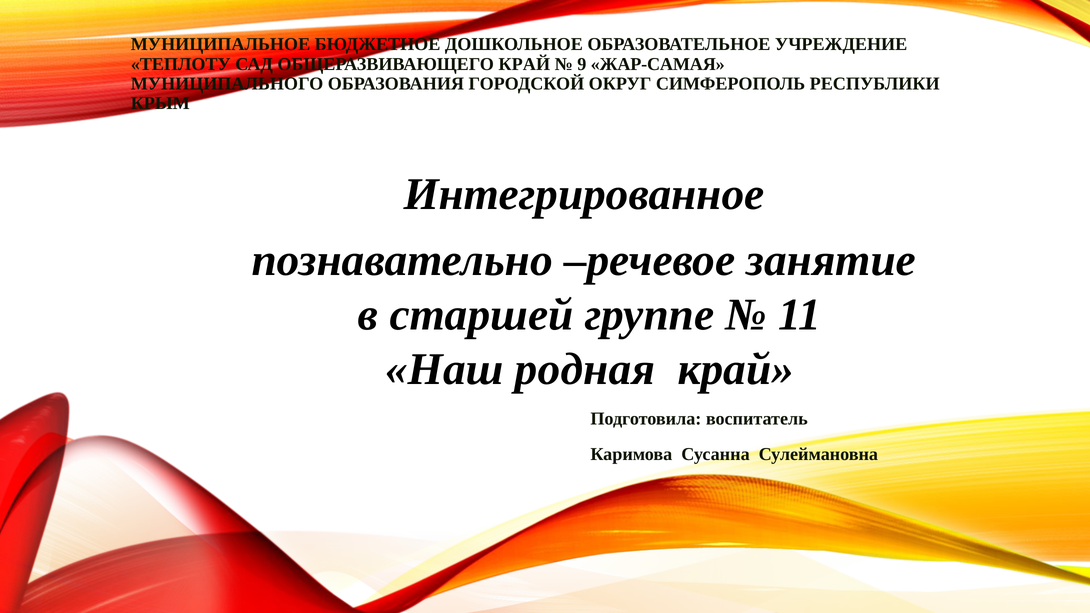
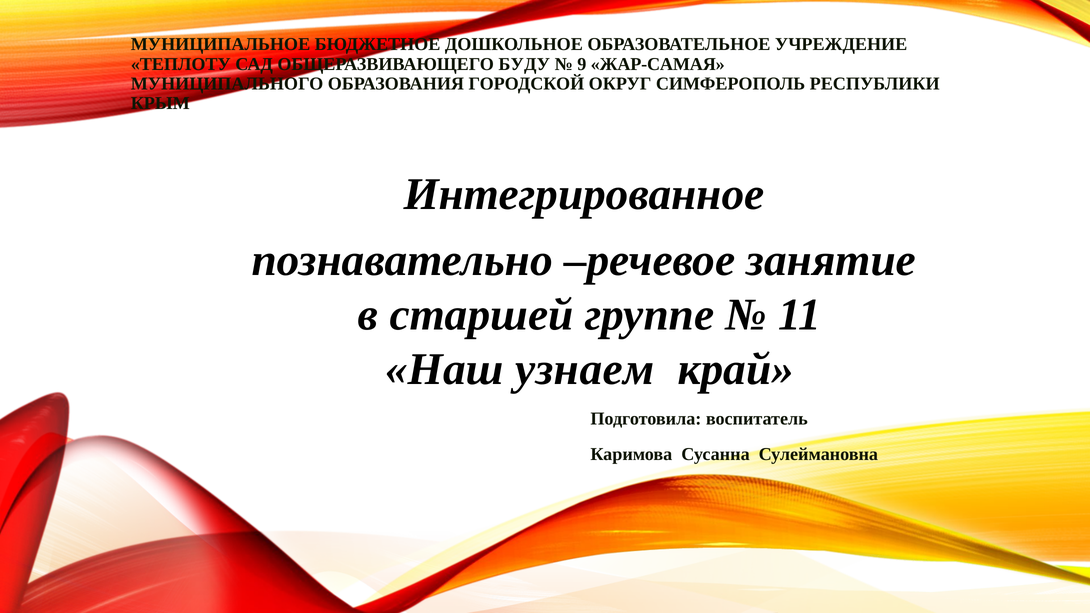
ОБЩЕРАЗВИВАЮЩЕГО КРАЙ: КРАЙ -> БУДУ (524, 64)
родная: родная -> узнаем (585, 369)
